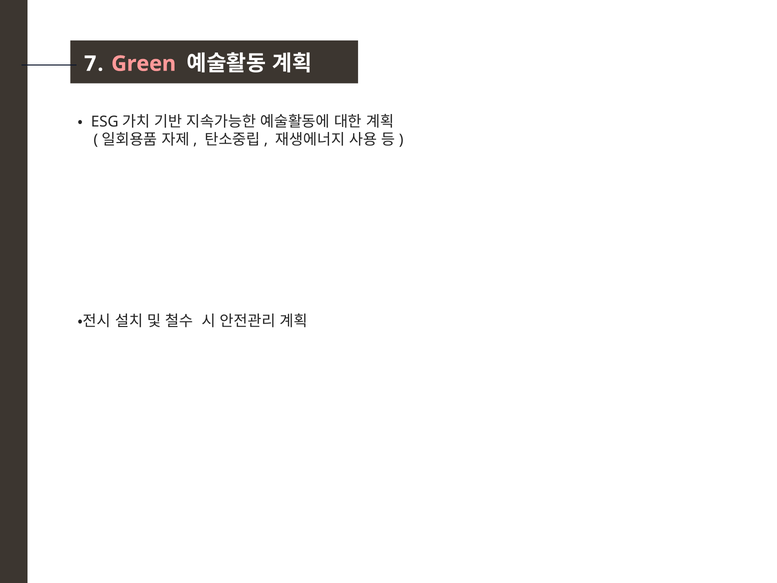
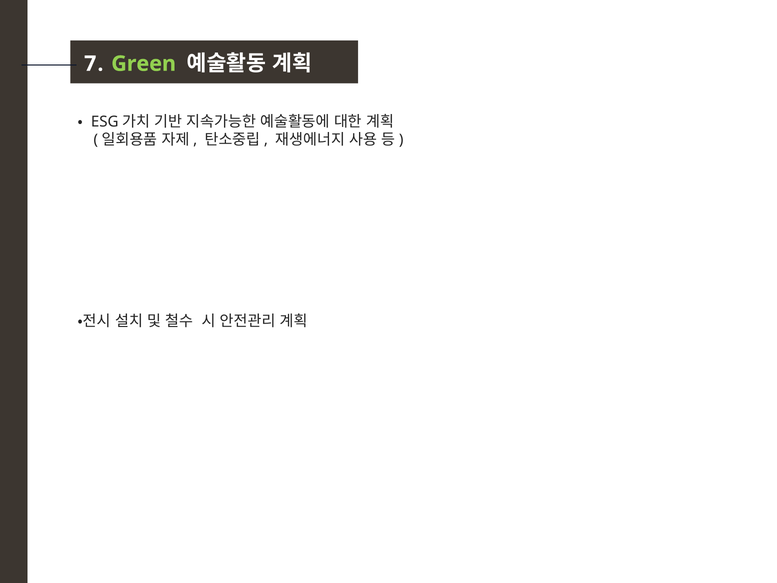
Green colour: pink -> light green (144, 64)
